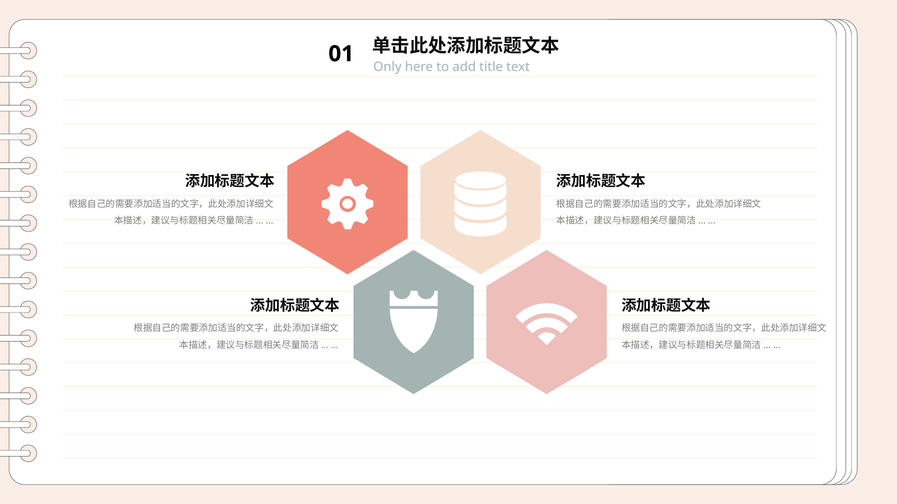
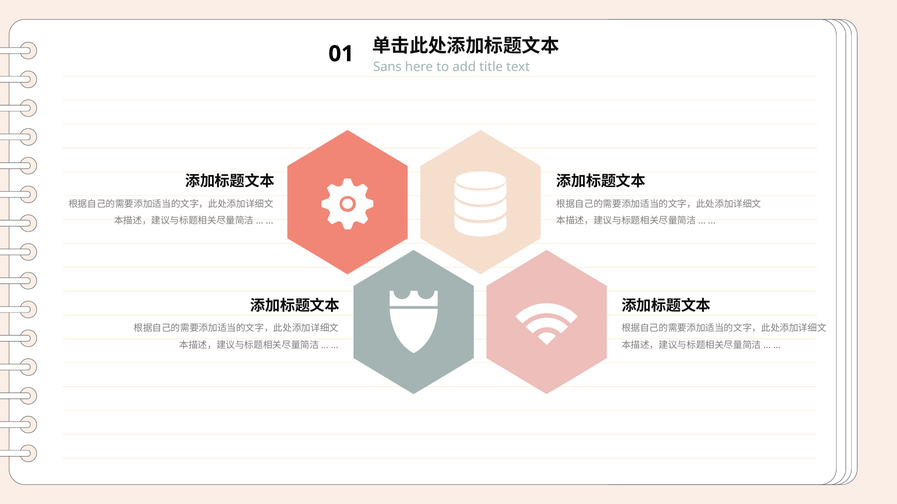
Only: Only -> Sans (387, 67)
